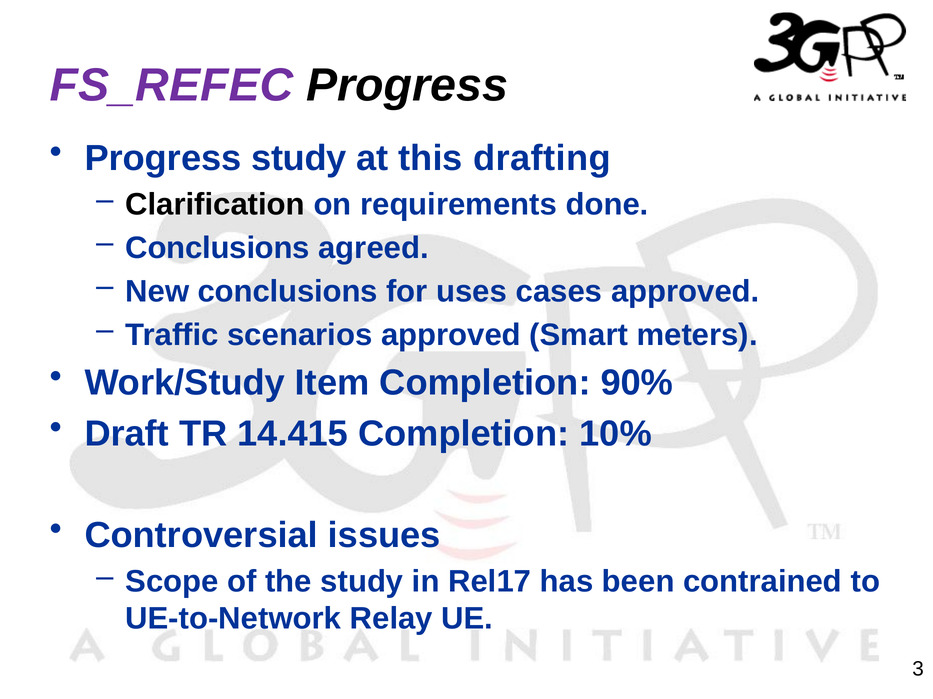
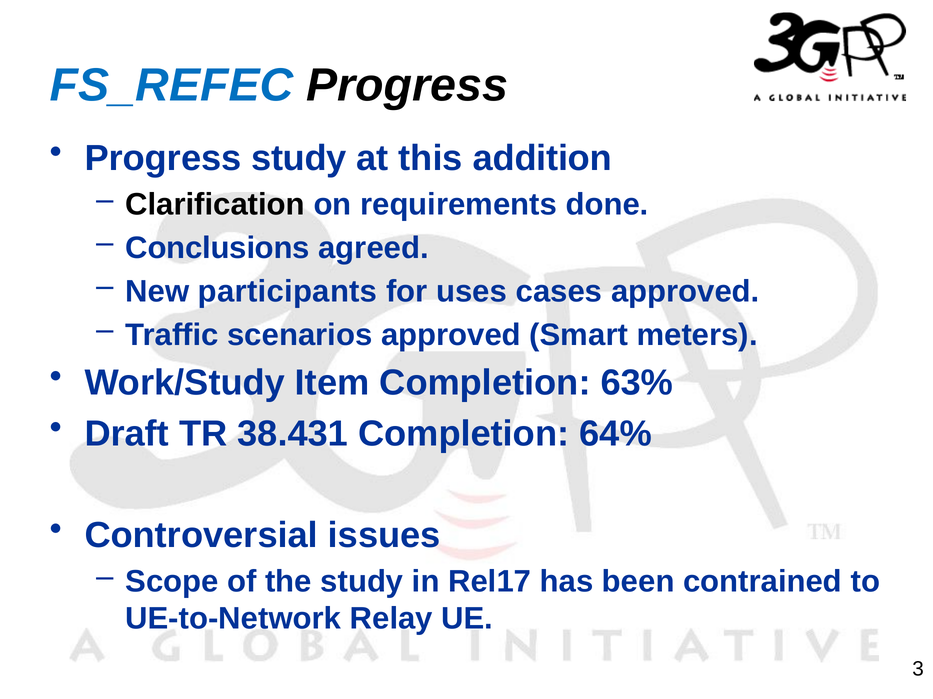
FS_REFEC colour: purple -> blue (172, 85)
drafting: drafting -> addition (542, 158)
New conclusions: conclusions -> participants (288, 292)
90%: 90% -> 63% (637, 383)
14.415: 14.415 -> 38.431 (293, 434)
10%: 10% -> 64% (615, 434)
